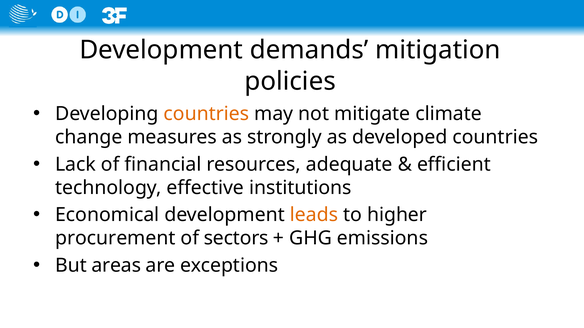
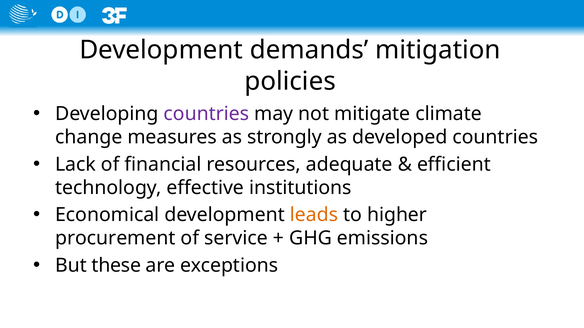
countries colour: orange -> purple (206, 114)
sectors: sectors -> service (236, 239)
areas: areas -> these (116, 266)
